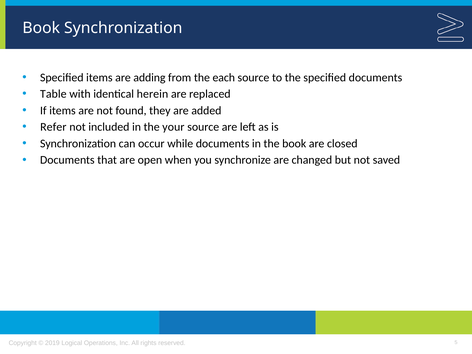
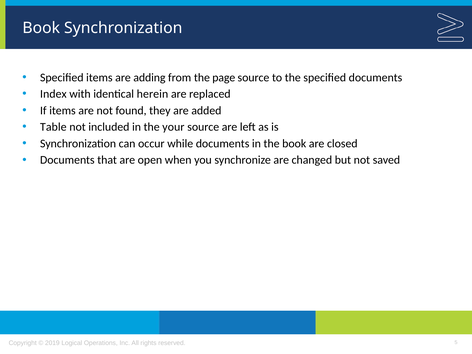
each: each -> page (224, 77)
Table: Table -> Index (53, 94)
Refer: Refer -> Table (53, 127)
